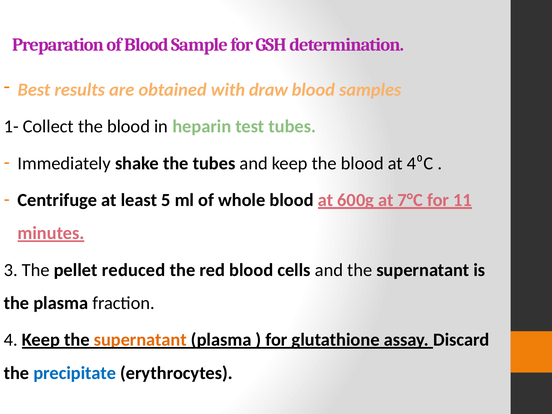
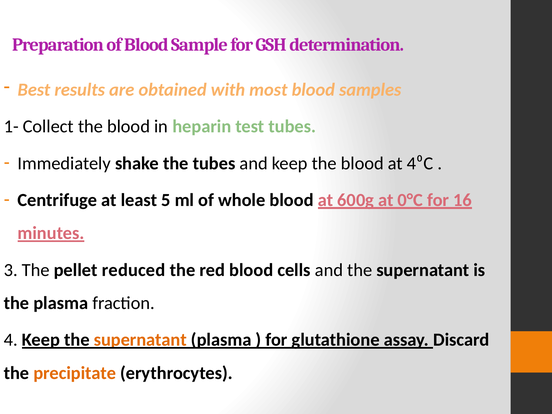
draw: draw -> most (268, 90)
7°C: 7°C -> 0°C (410, 200)
11: 11 -> 16 (463, 200)
precipitate colour: blue -> orange (75, 373)
